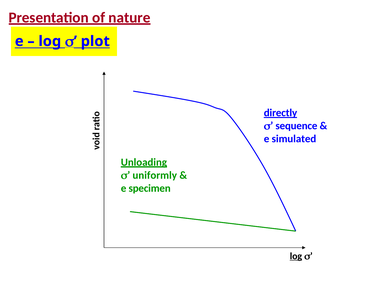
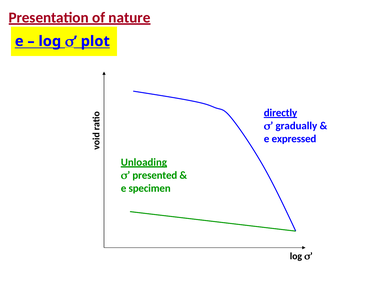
sequence: sequence -> gradually (296, 126)
simulated: simulated -> expressed (294, 139)
uniformly: uniformly -> presented (155, 175)
log underline: present -> none (296, 256)
